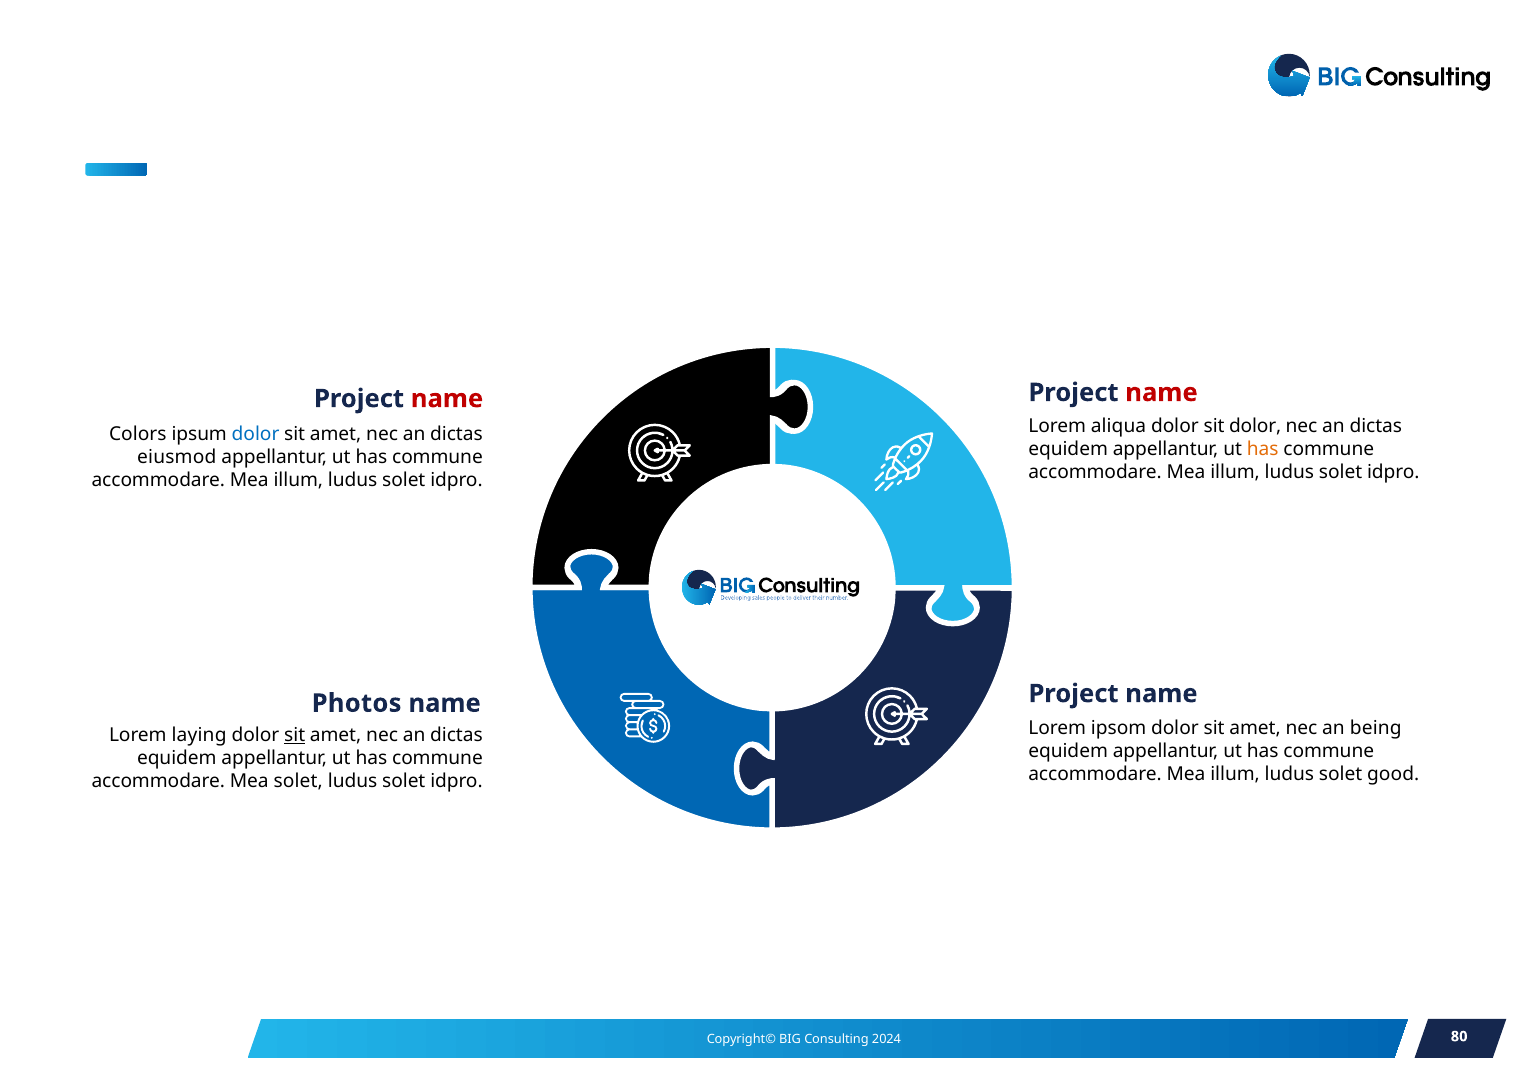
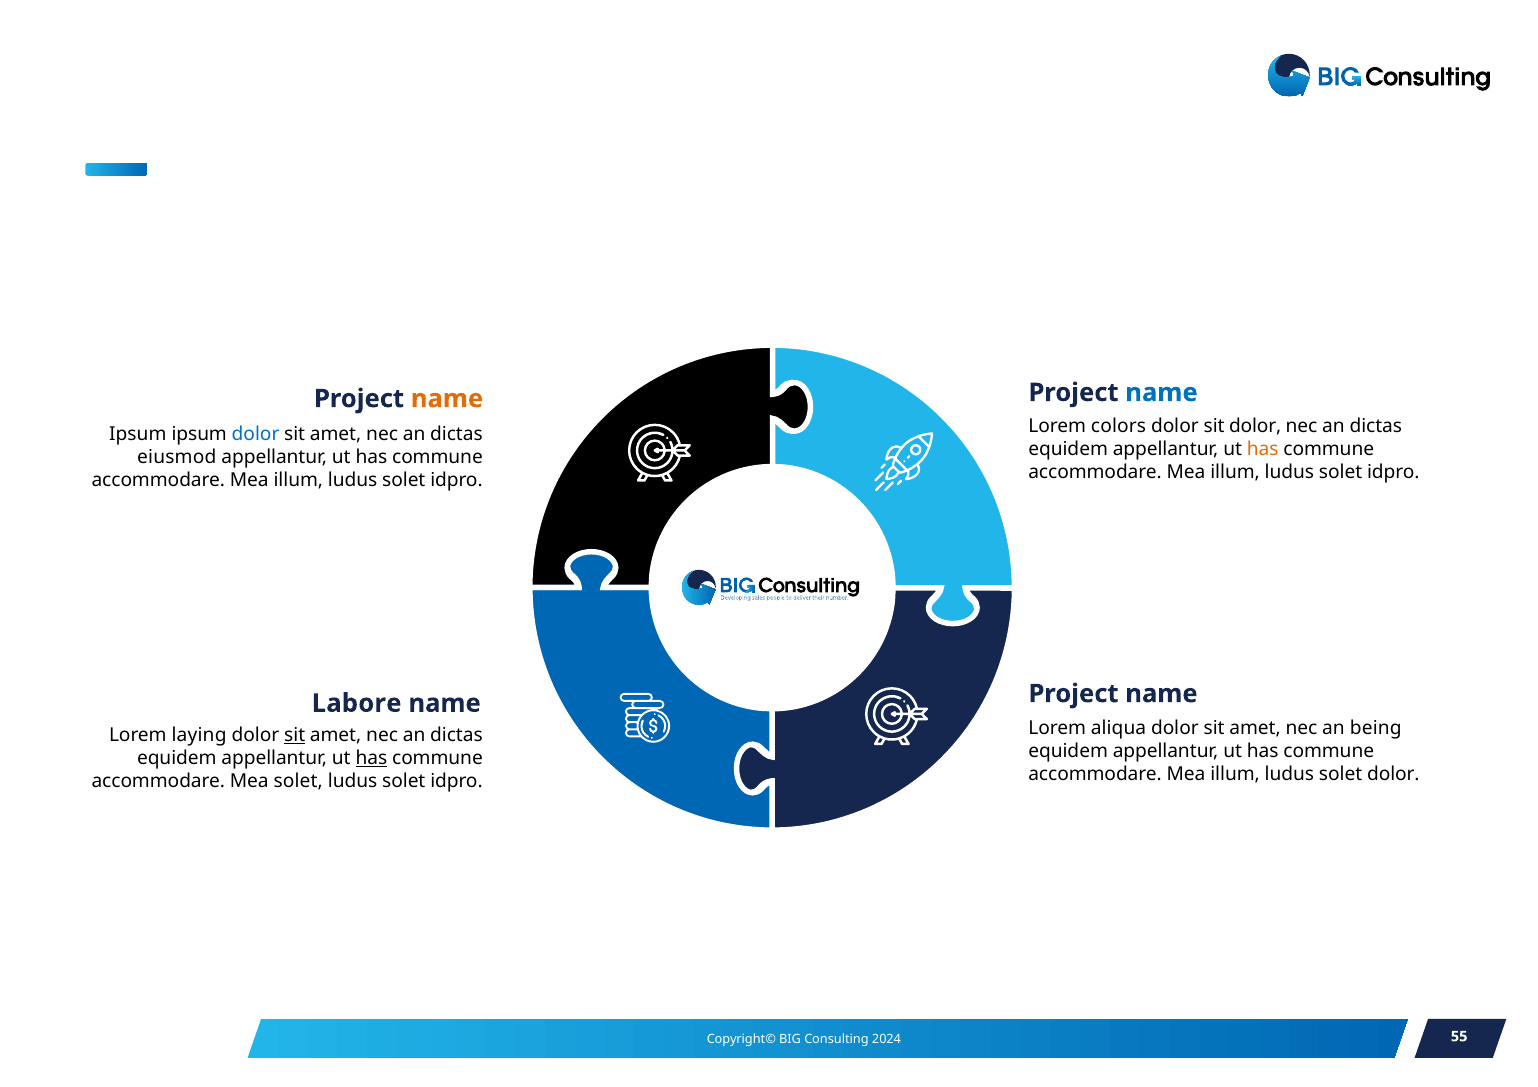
name colour: red -> blue (1161, 393)
name colour: red -> orange (447, 399)
aliqua: aliqua -> colors (1118, 427)
Colors: Colors -> Ipsum (138, 435)
Photos: Photos -> Labore (357, 704)
ipsom: ipsom -> aliqua (1119, 728)
has underline: none -> present (371, 759)
solet good: good -> dolor (1393, 774)
80: 80 -> 55 (1459, 1037)
